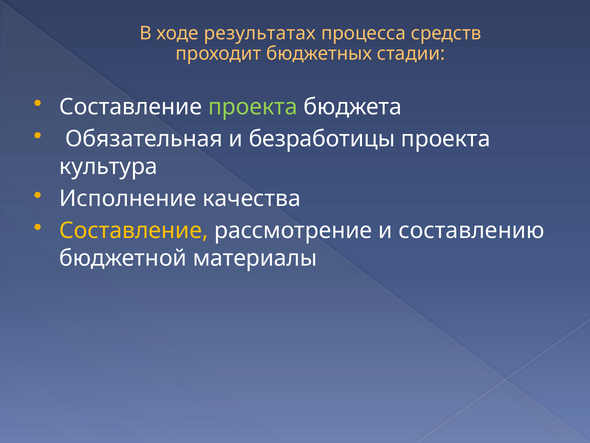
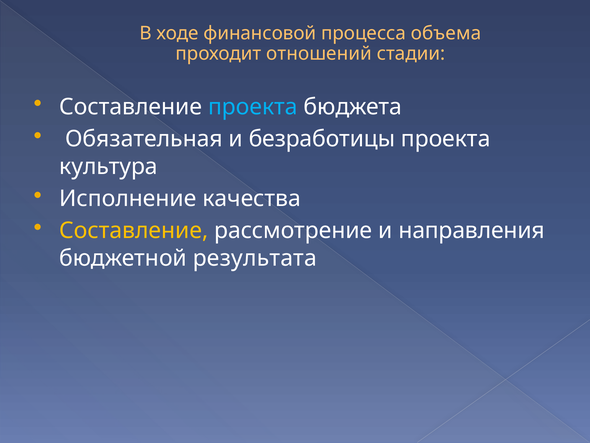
результатах: результатах -> финансовой (260, 33)
средств: средств -> объема (446, 33)
бюджетных: бюджетных -> отношений (319, 54)
проекта colour: light green -> light blue (253, 107)
составлению: составлению -> направления (472, 230)
материалы: материалы -> результата (255, 258)
